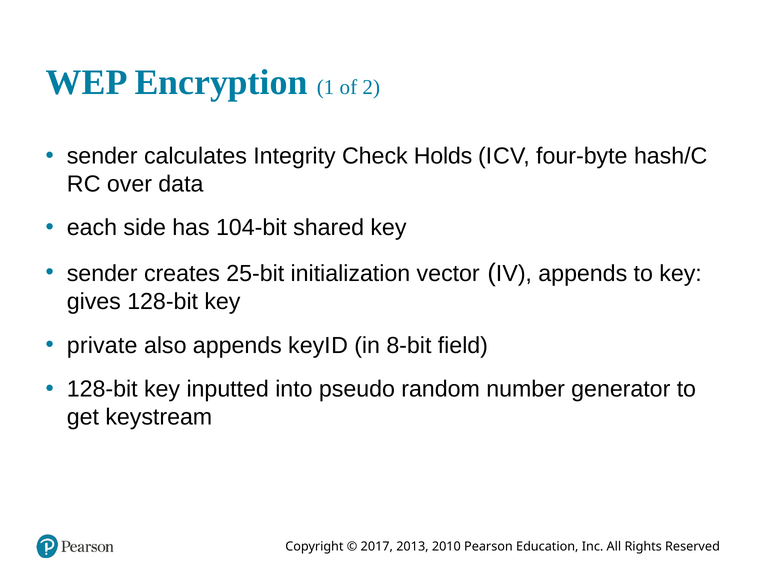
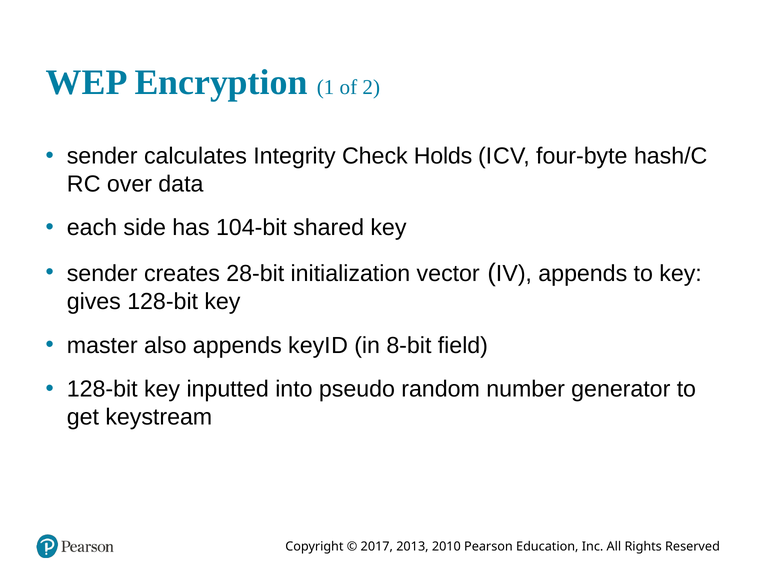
25-bit: 25-bit -> 28-bit (255, 274)
private: private -> master (102, 345)
